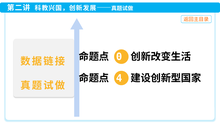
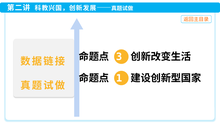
0: 0 -> 3 (119, 57)
4: 4 -> 1 (119, 78)
